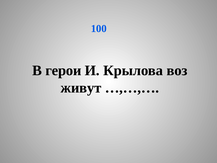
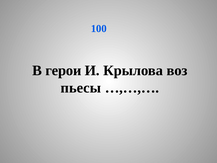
живут: живут -> пьесы (81, 88)
